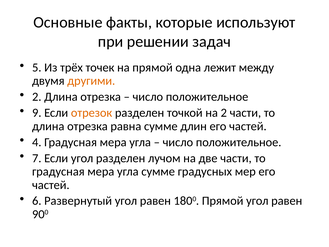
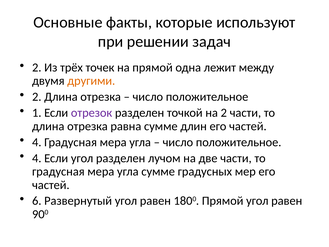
5: 5 -> 2 (37, 67)
9: 9 -> 1 (37, 113)
отрезок colour: orange -> purple (92, 113)
7: 7 -> 4 (37, 158)
